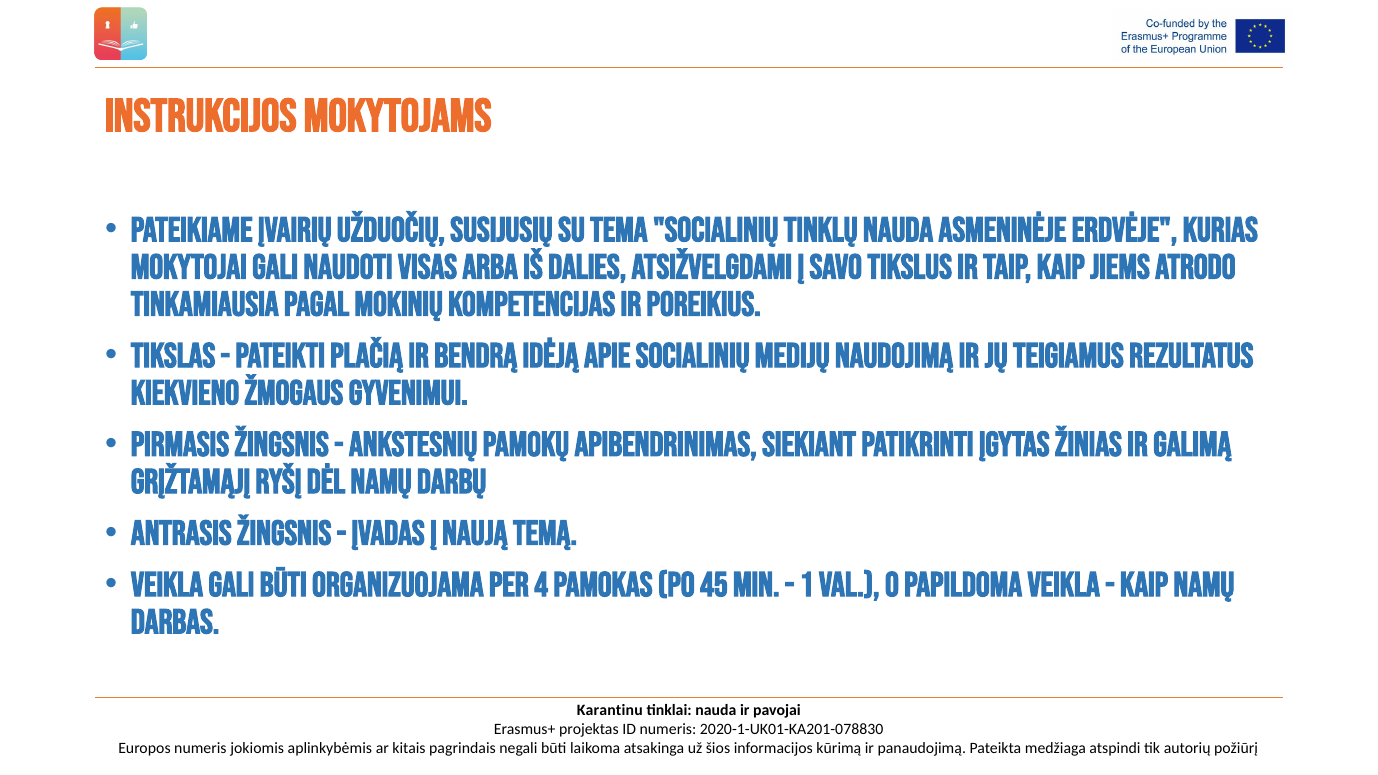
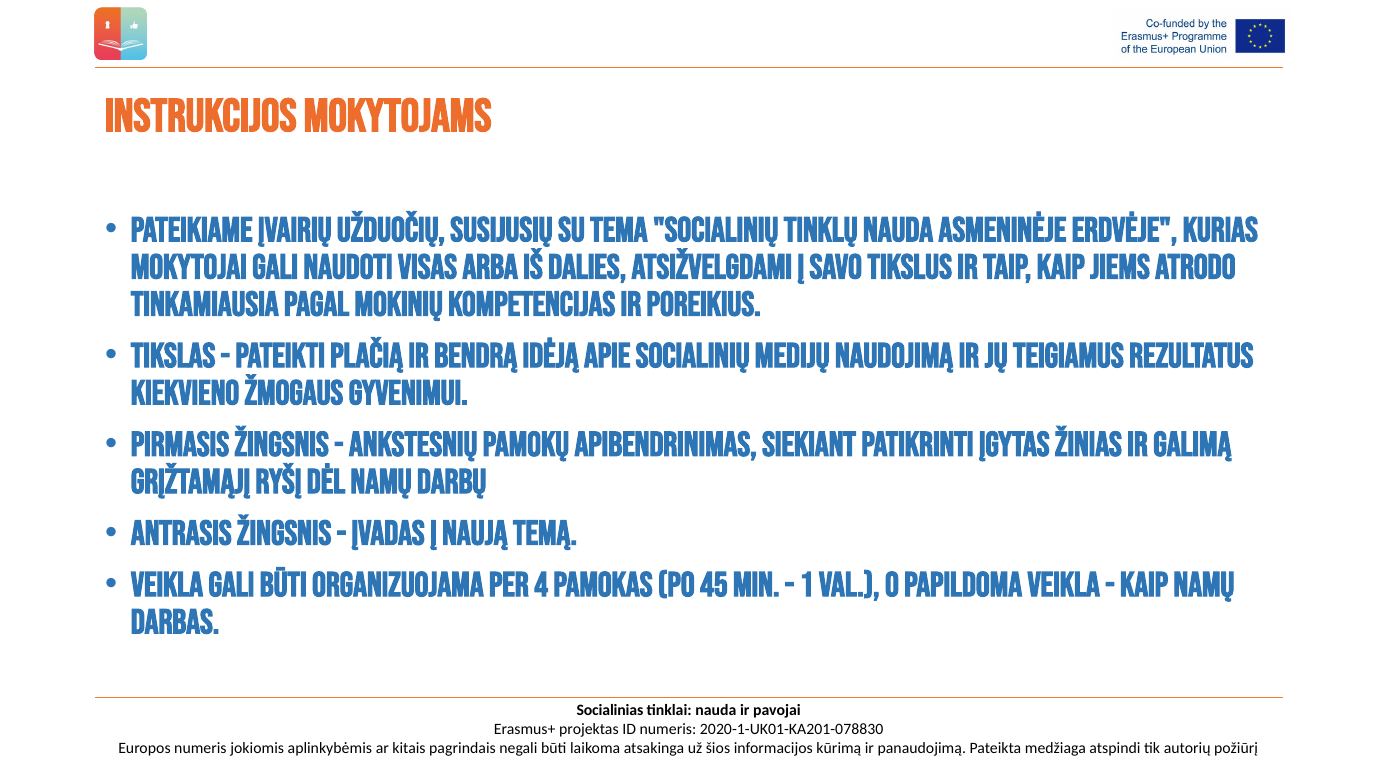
Karantinu: Karantinu -> Socialinias (610, 711)
